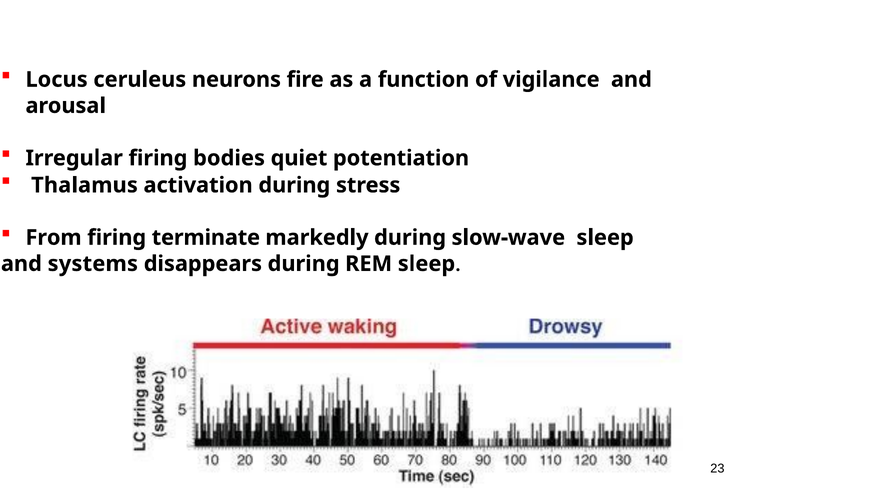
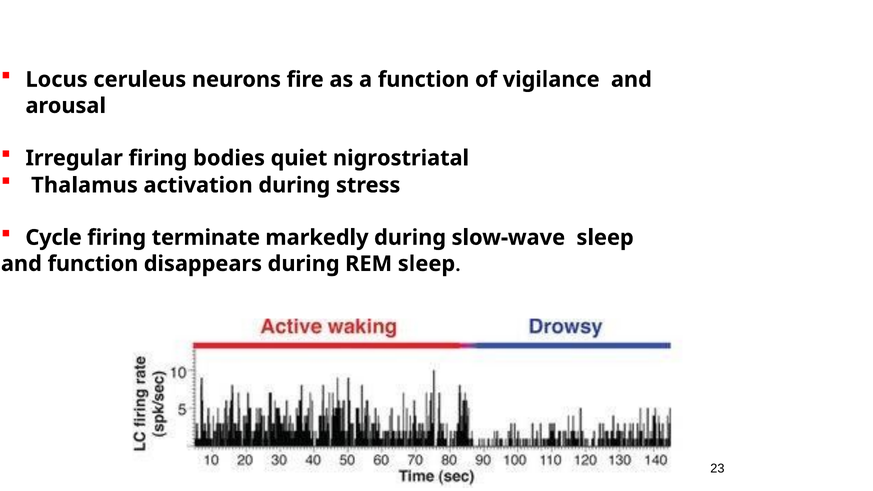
potentiation: potentiation -> nigrostriatal (401, 158)
From: From -> Cycle (54, 238)
and systems: systems -> function (93, 264)
